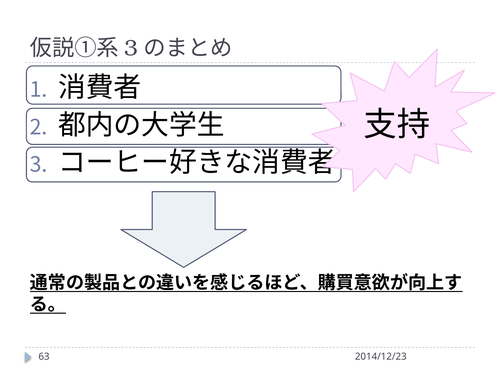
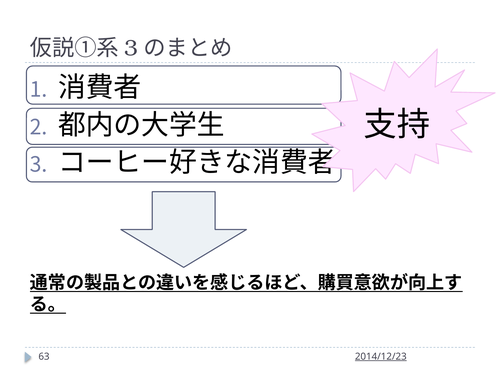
2014/12/23 underline: none -> present (381, 357)
